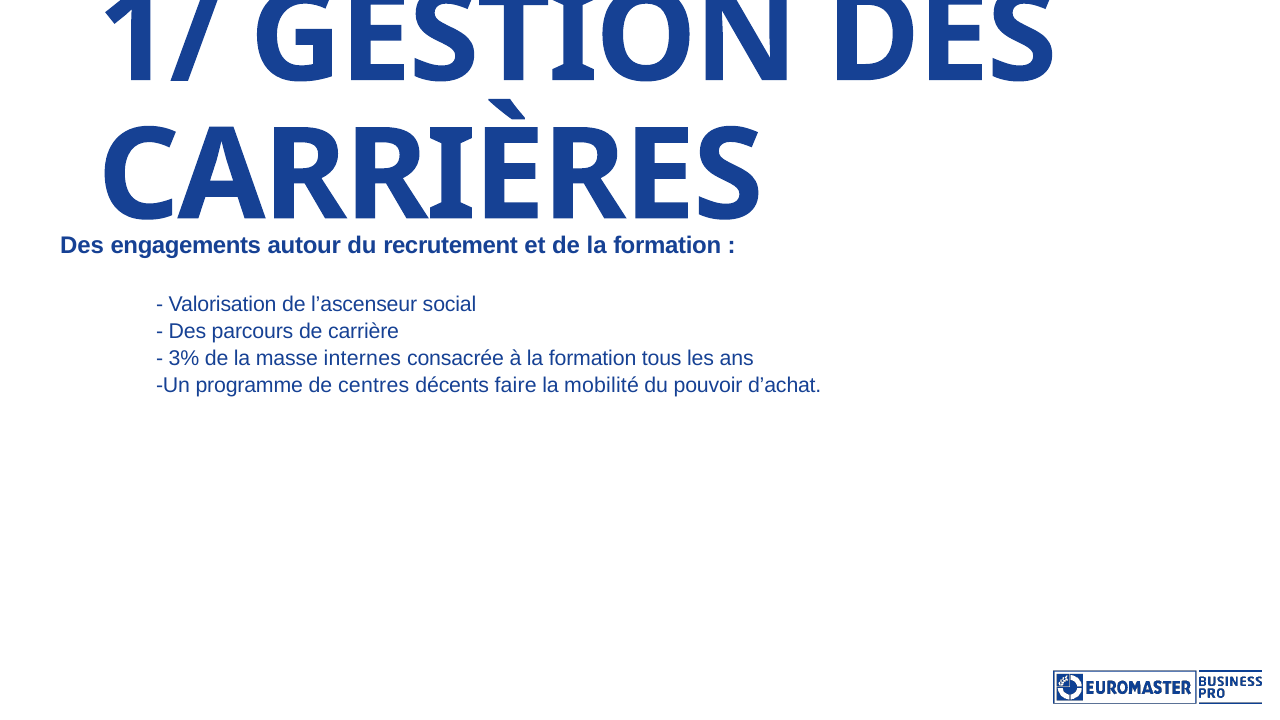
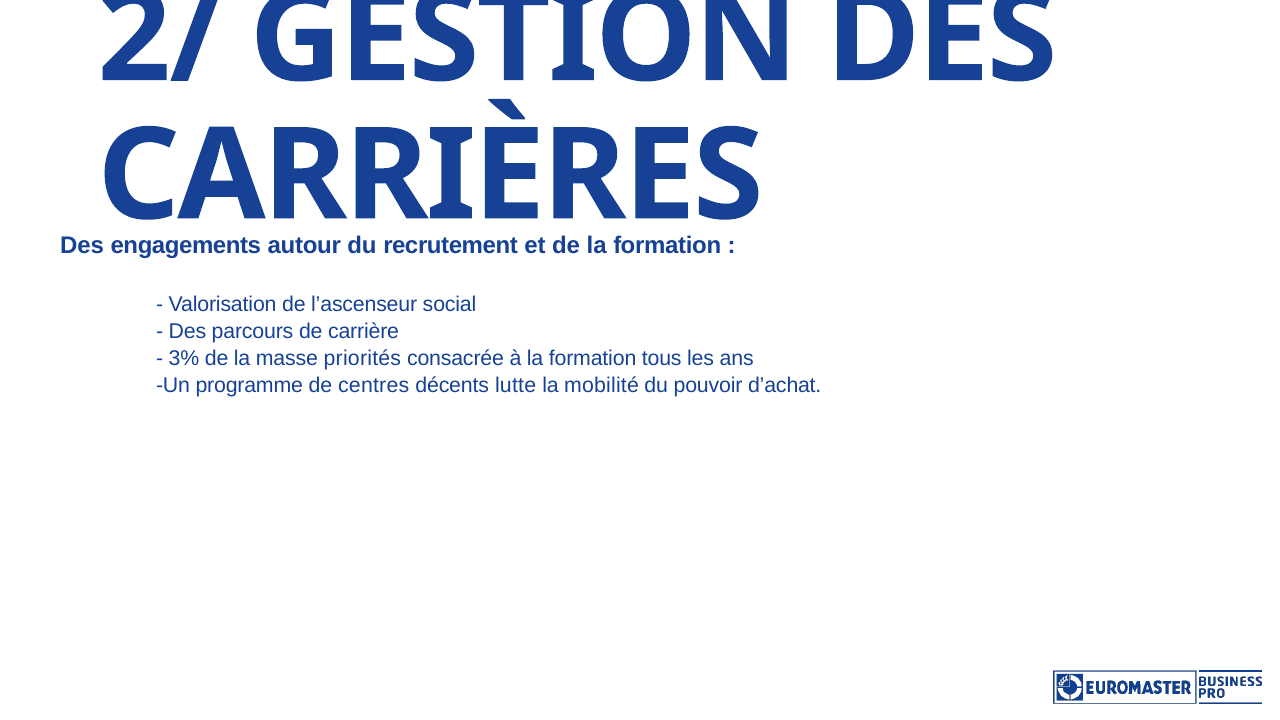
1/: 1/ -> 2/ (160, 38)
internes: internes -> priorités (362, 358)
faire: faire -> lutte (516, 385)
